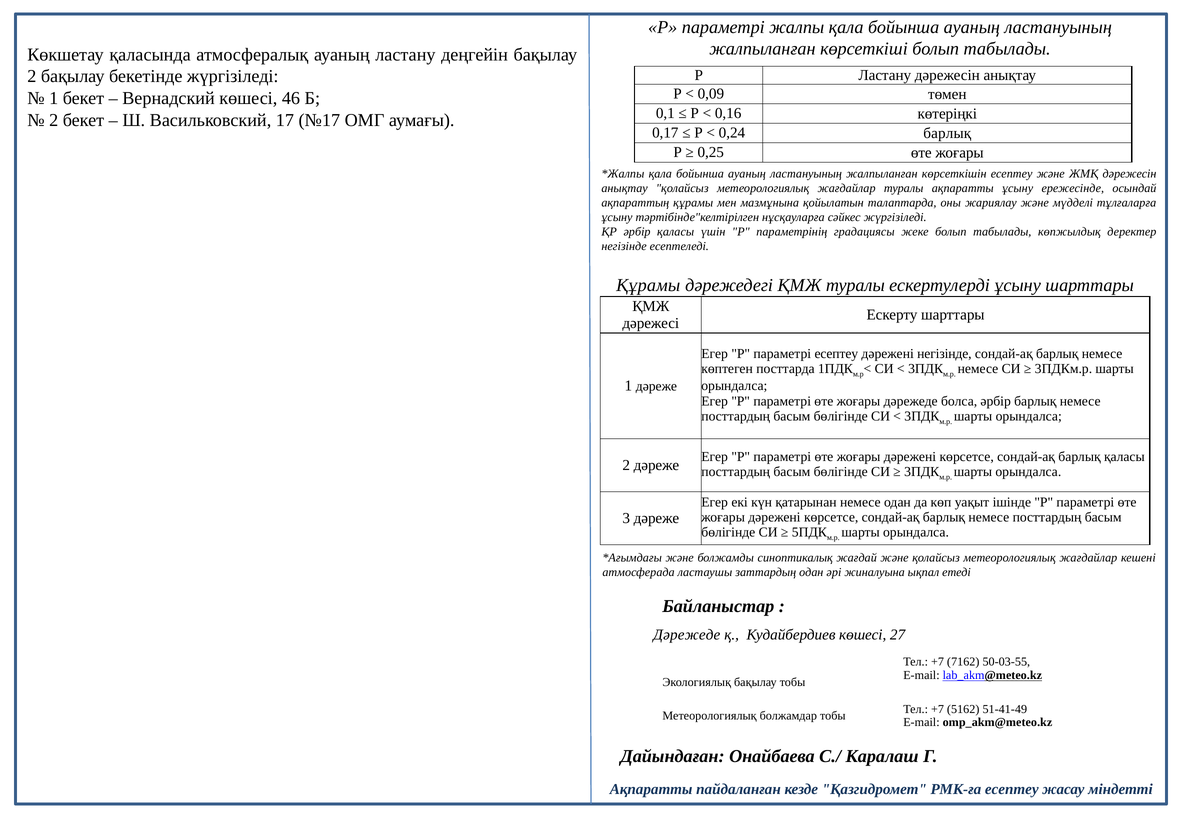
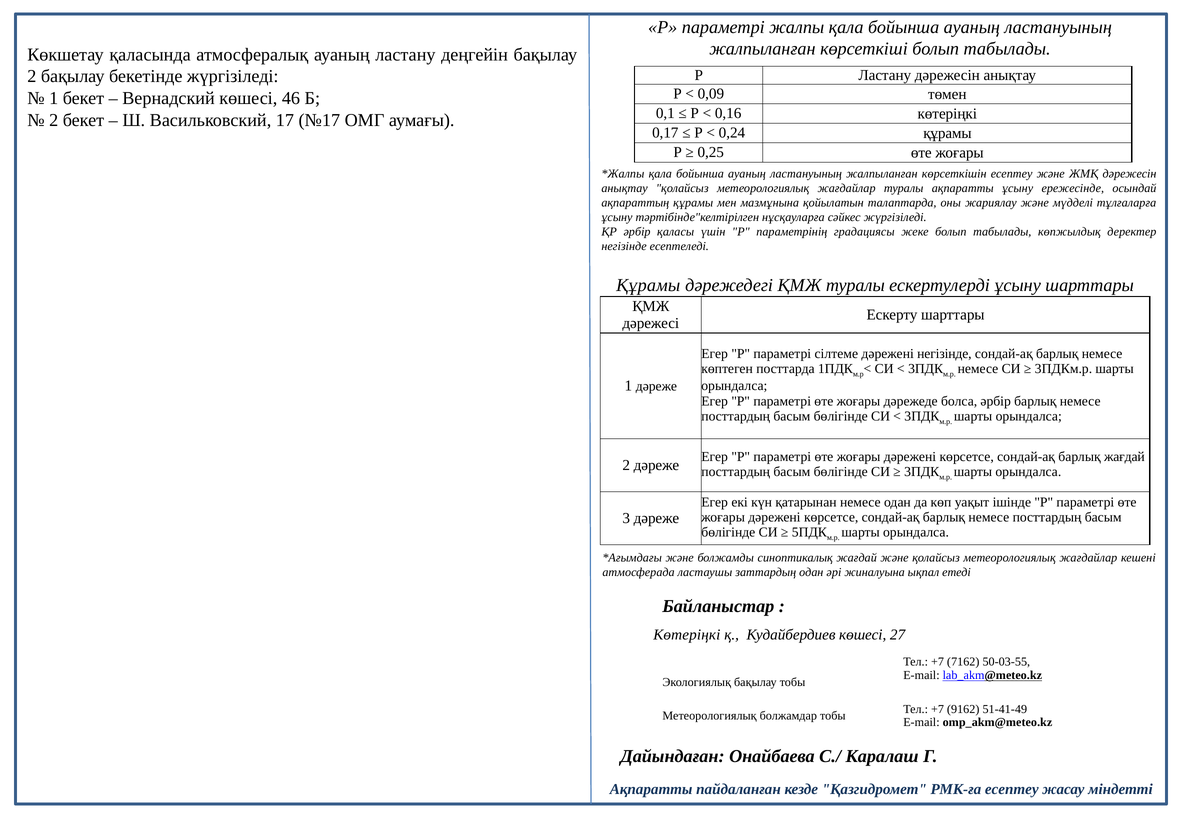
0,24 барлық: барлық -> құрамы (947, 133)
параметрі есептеу: есептеу -> сілтеме (836, 354)
барлық қаласы: қаласы -> жағдай (1124, 457)
Дәрежеде: Дәрежеде -> Көтеріңкі (687, 635)
5162: 5162 -> 9162 (963, 709)
